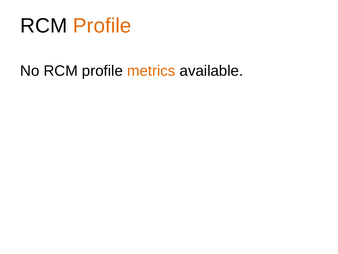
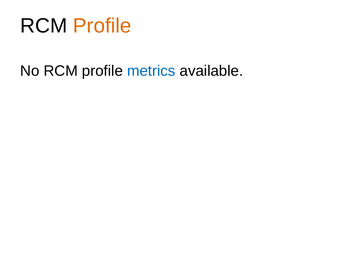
metrics colour: orange -> blue (151, 71)
